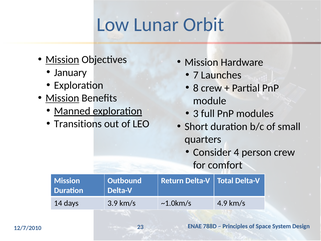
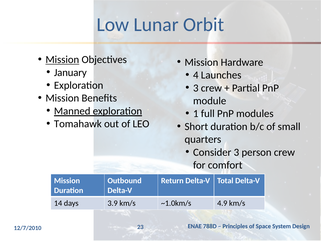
7: 7 -> 4 (196, 75)
8: 8 -> 3 (196, 88)
Mission underline: present -> none (62, 98)
3: 3 -> 1 (196, 114)
Transitions: Transitions -> Tomahawk (78, 124)
Consider 4: 4 -> 3 (236, 152)
